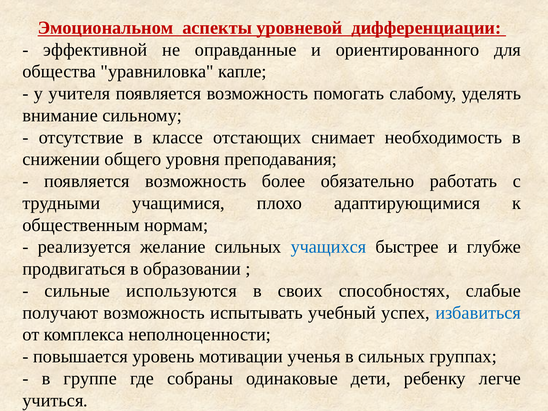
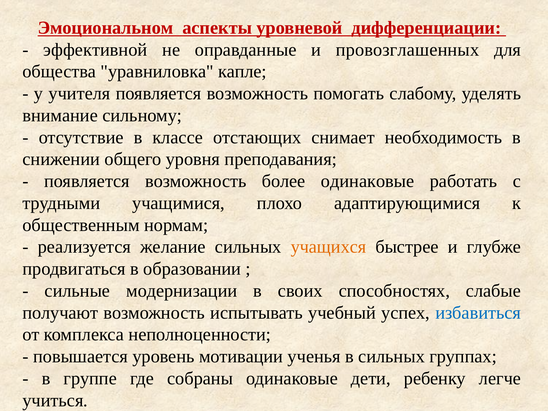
ориентированного: ориентированного -> провозглашенных (407, 50)
более обязательно: обязательно -> одинаковые (368, 181)
учащихся colour: blue -> orange (328, 247)
используются: используются -> модернизации (182, 291)
